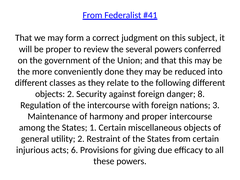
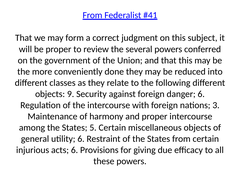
objects 2: 2 -> 9 (71, 94)
danger 8: 8 -> 6 (201, 94)
1: 1 -> 5 (93, 128)
utility 2: 2 -> 6 (81, 139)
